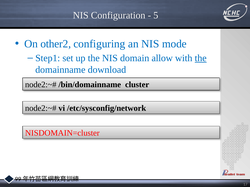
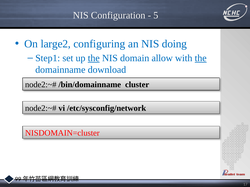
other2: other2 -> large2 (56, 44)
mode: mode -> doing (174, 44)
the underline: none -> present (94, 58)
